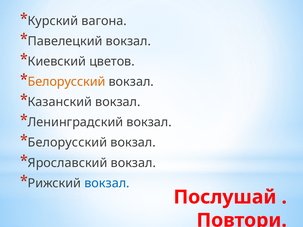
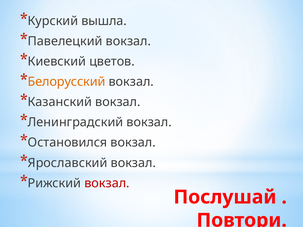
вагона: вагона -> вышла (104, 21)
Белорусский: Белорусский -> Остановился (67, 143)
вокзал colour: blue -> red (107, 183)
